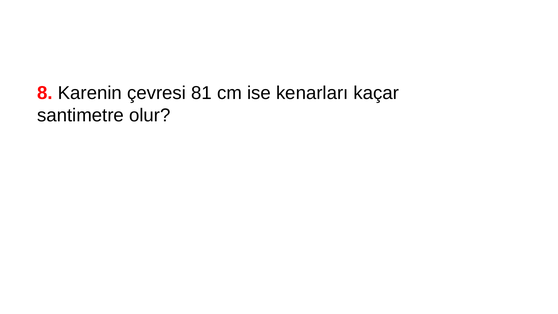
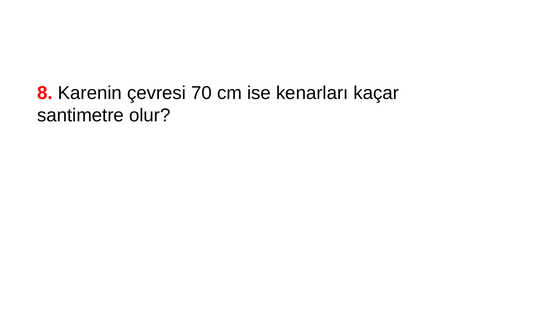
81: 81 -> 70 (202, 93)
